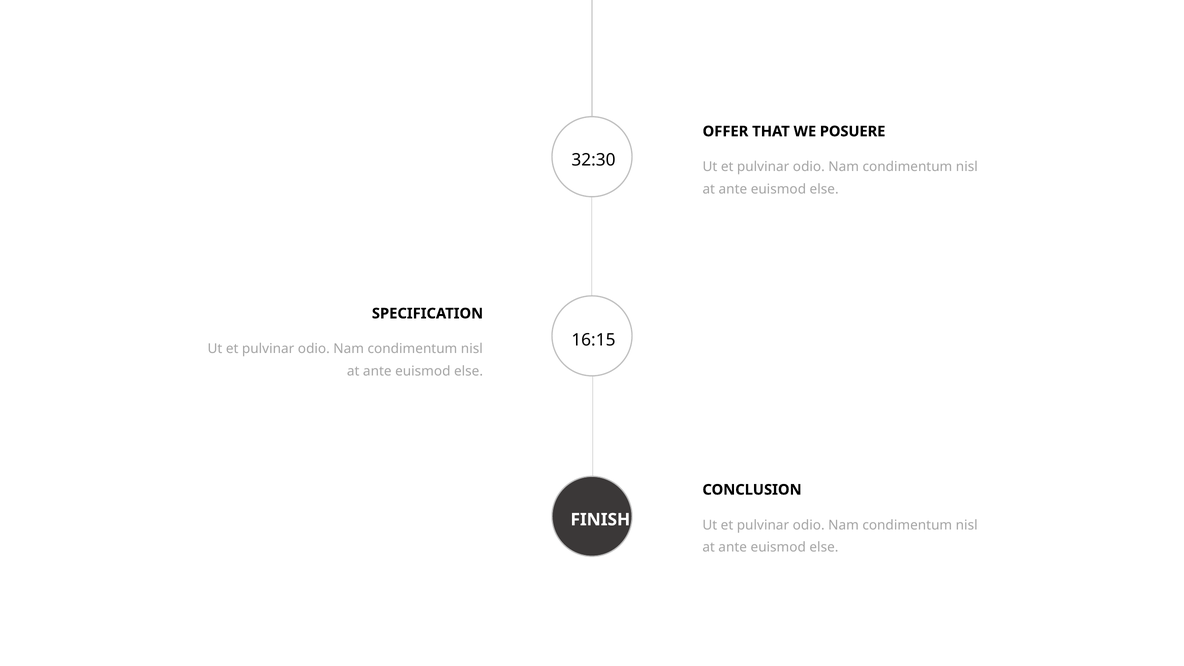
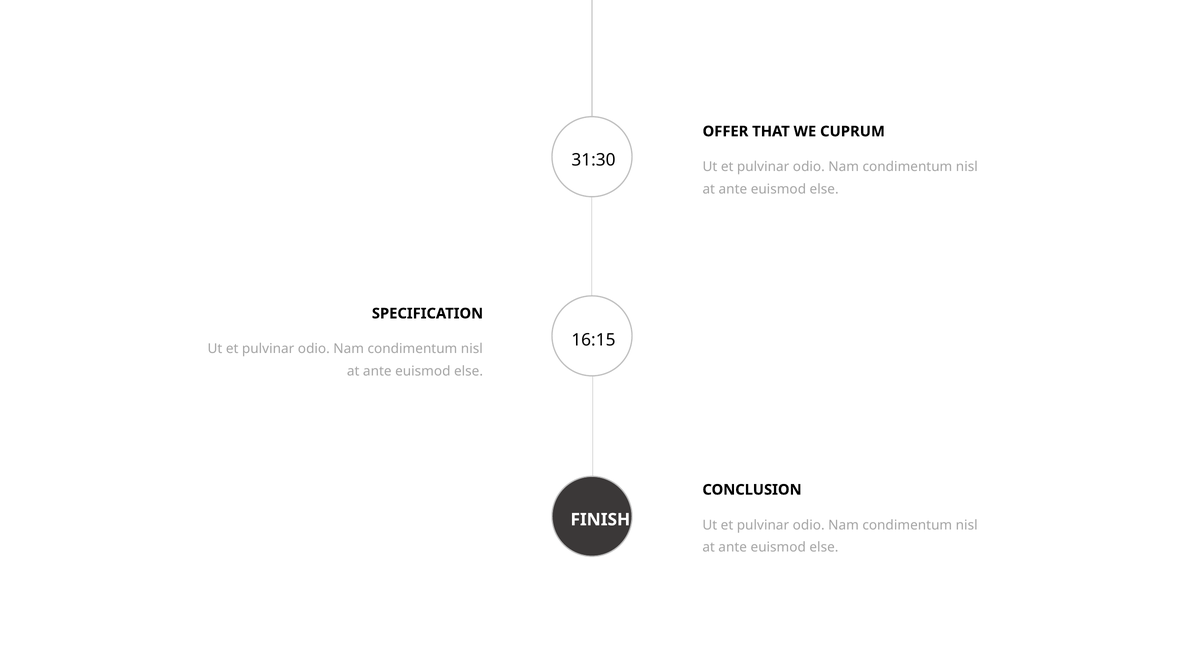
POSUERE: POSUERE -> CUPRUM (853, 131)
32:30: 32:30 -> 31:30 (593, 160)
